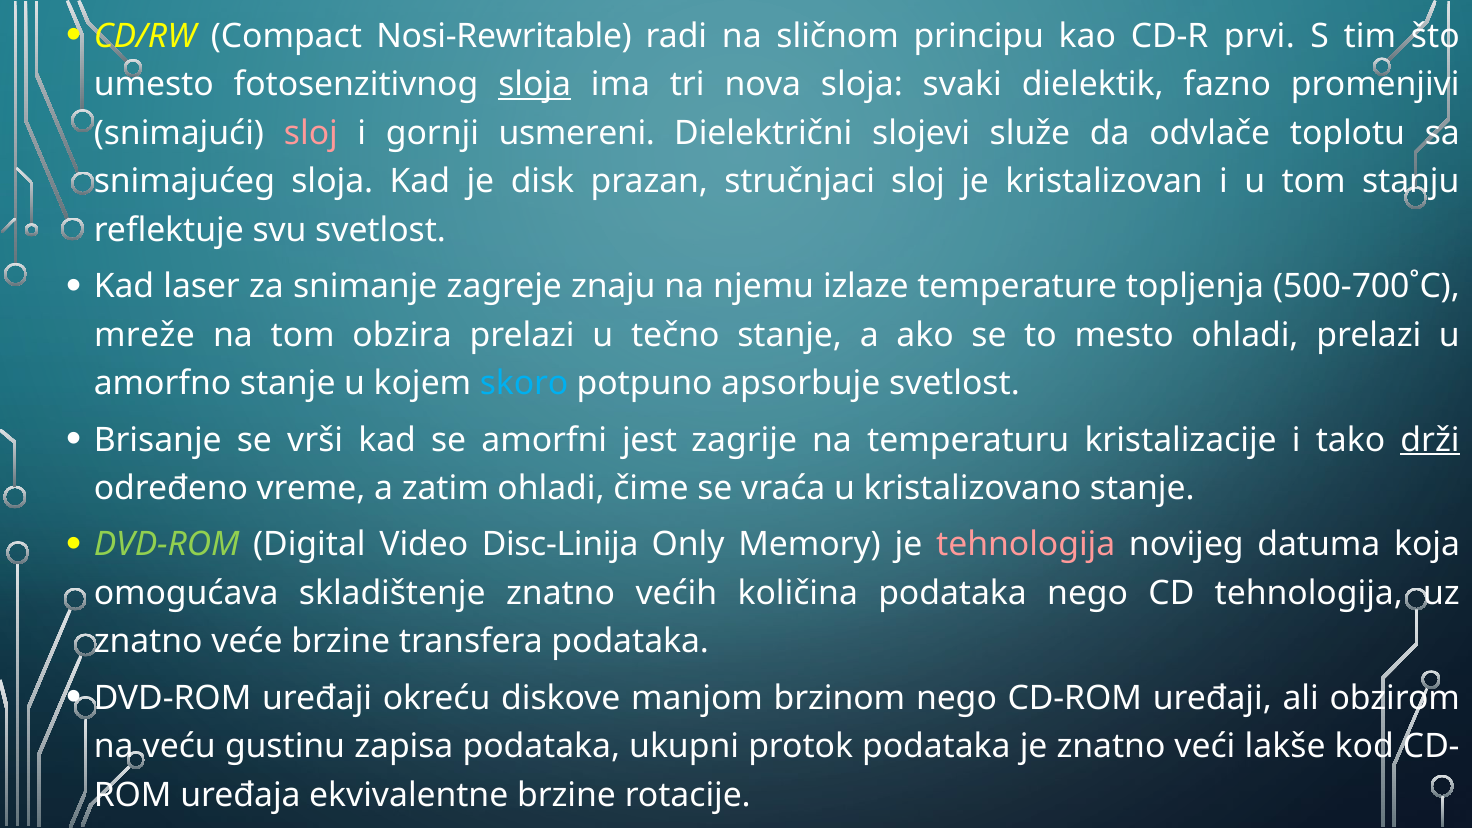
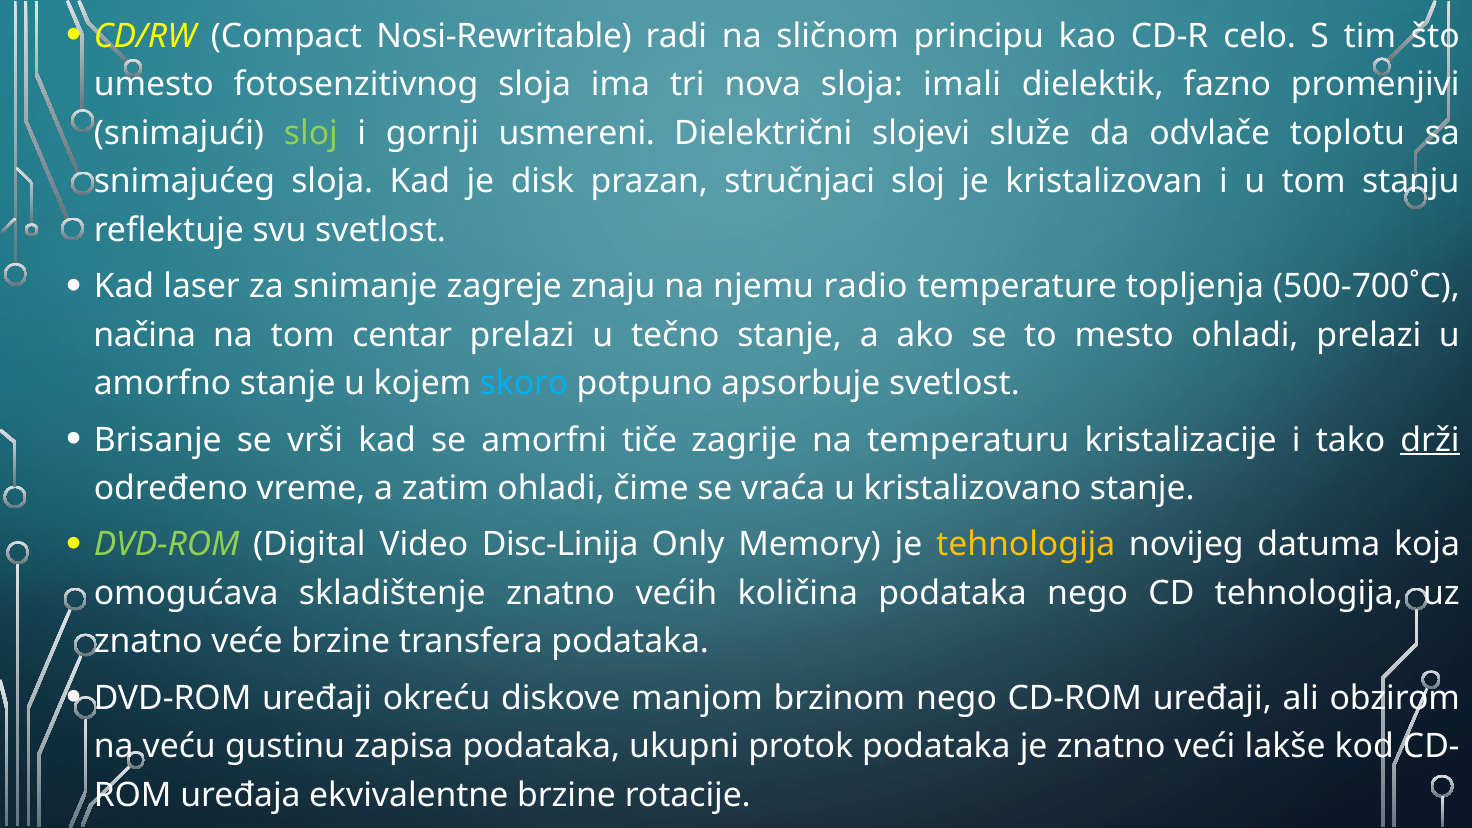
prvi: prvi -> celo (1260, 36)
sloja underline: present -> none (535, 85)
svaki: svaki -> imali (962, 85)
sloj colour: pink -> light green (311, 133)
izlaze: izlaze -> radio (866, 287)
mreže: mreže -> načina (145, 335)
obzira: obzira -> centar (402, 335)
jest: jest -> tiče (650, 440)
tehnologija colour: pink -> yellow (1026, 545)
